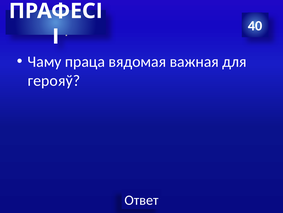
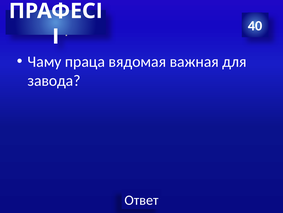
герояў: герояў -> завода (54, 80)
